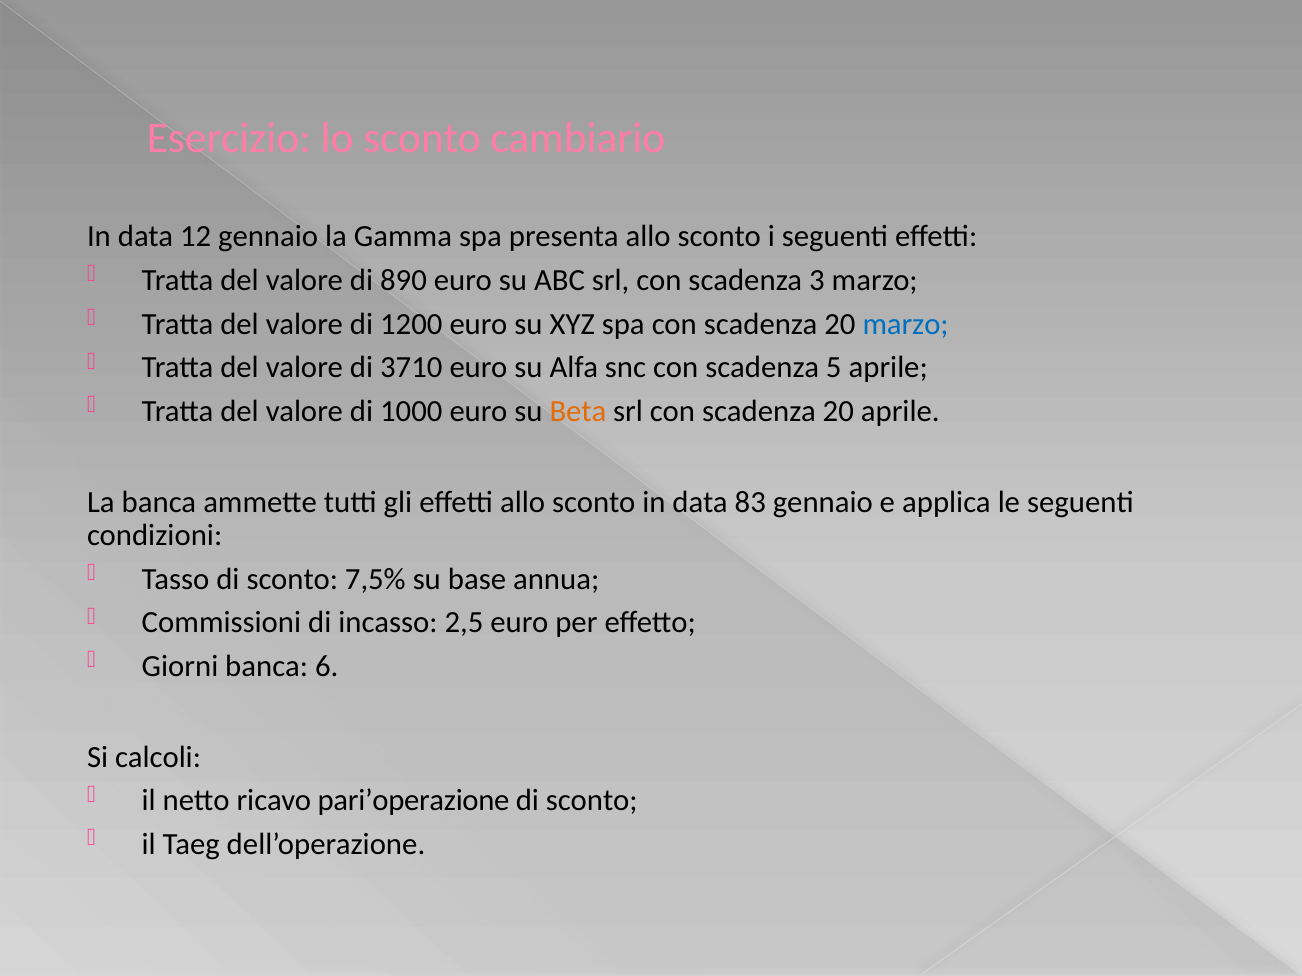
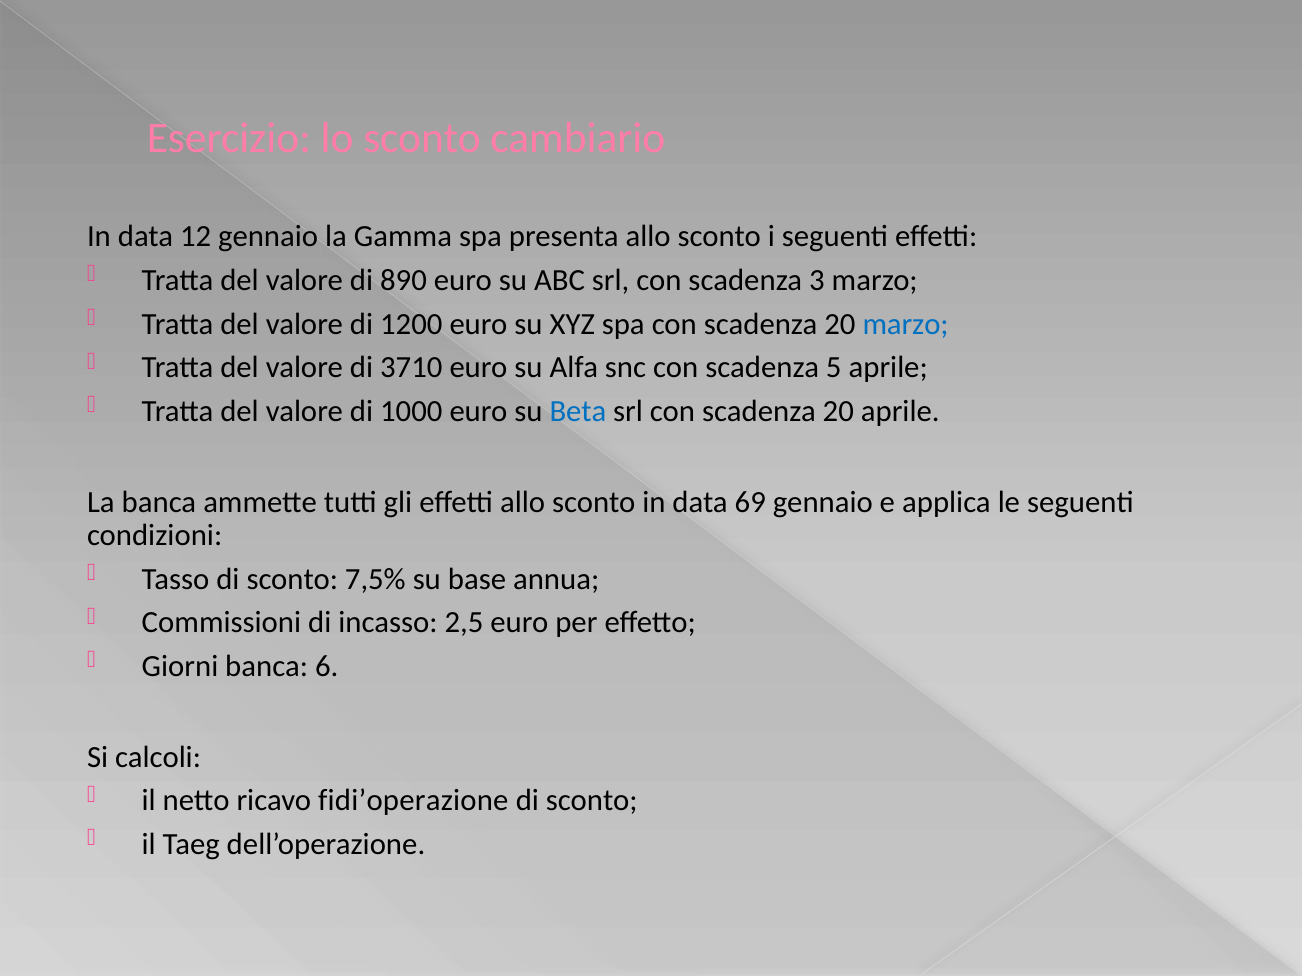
Beta colour: orange -> blue (578, 411)
83: 83 -> 69 (750, 502)
pari’operazione: pari’operazione -> fidi’operazione (413, 801)
